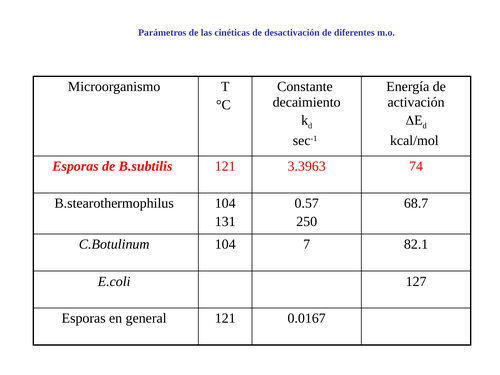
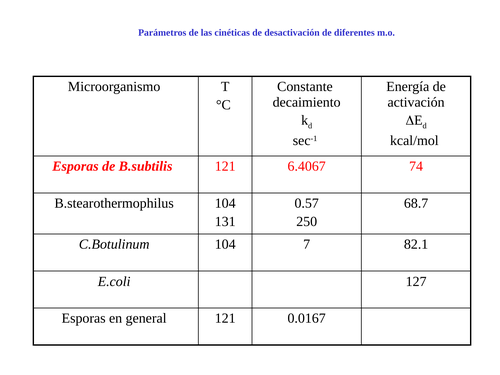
3.3963: 3.3963 -> 6.4067 (307, 166)
